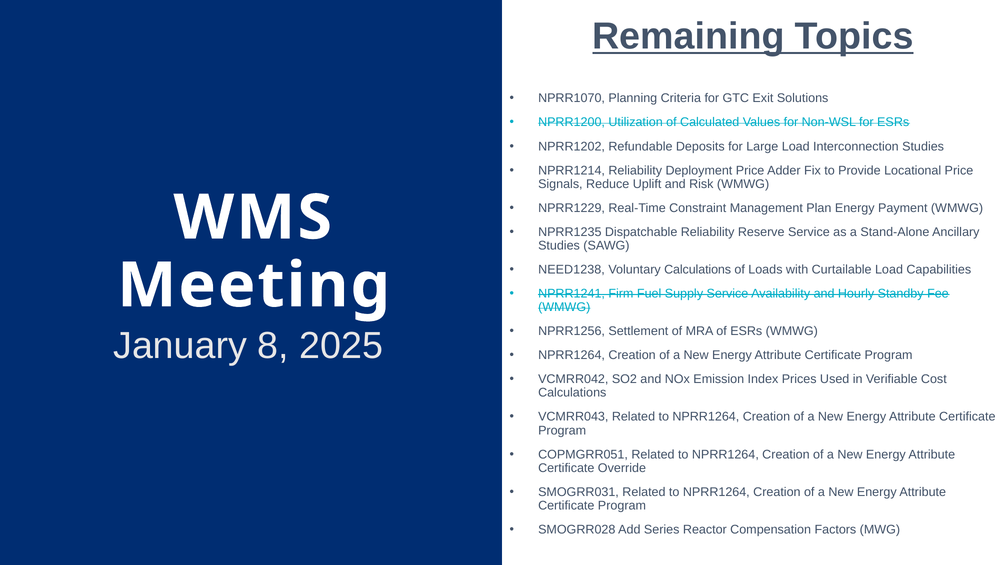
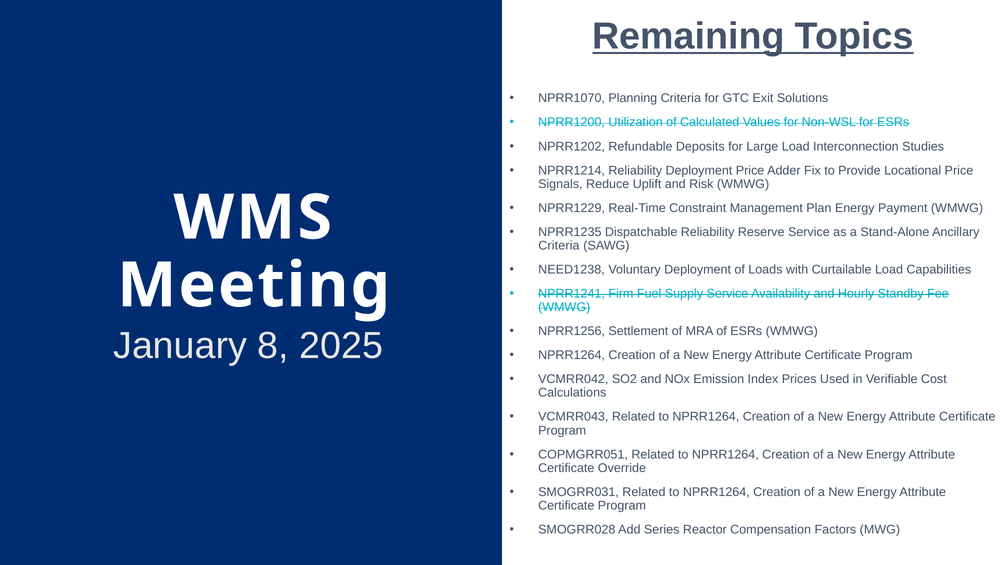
Studies: Studies -> Criteria (559, 245)
Voluntary Calculations: Calculations -> Deployment (698, 269)
